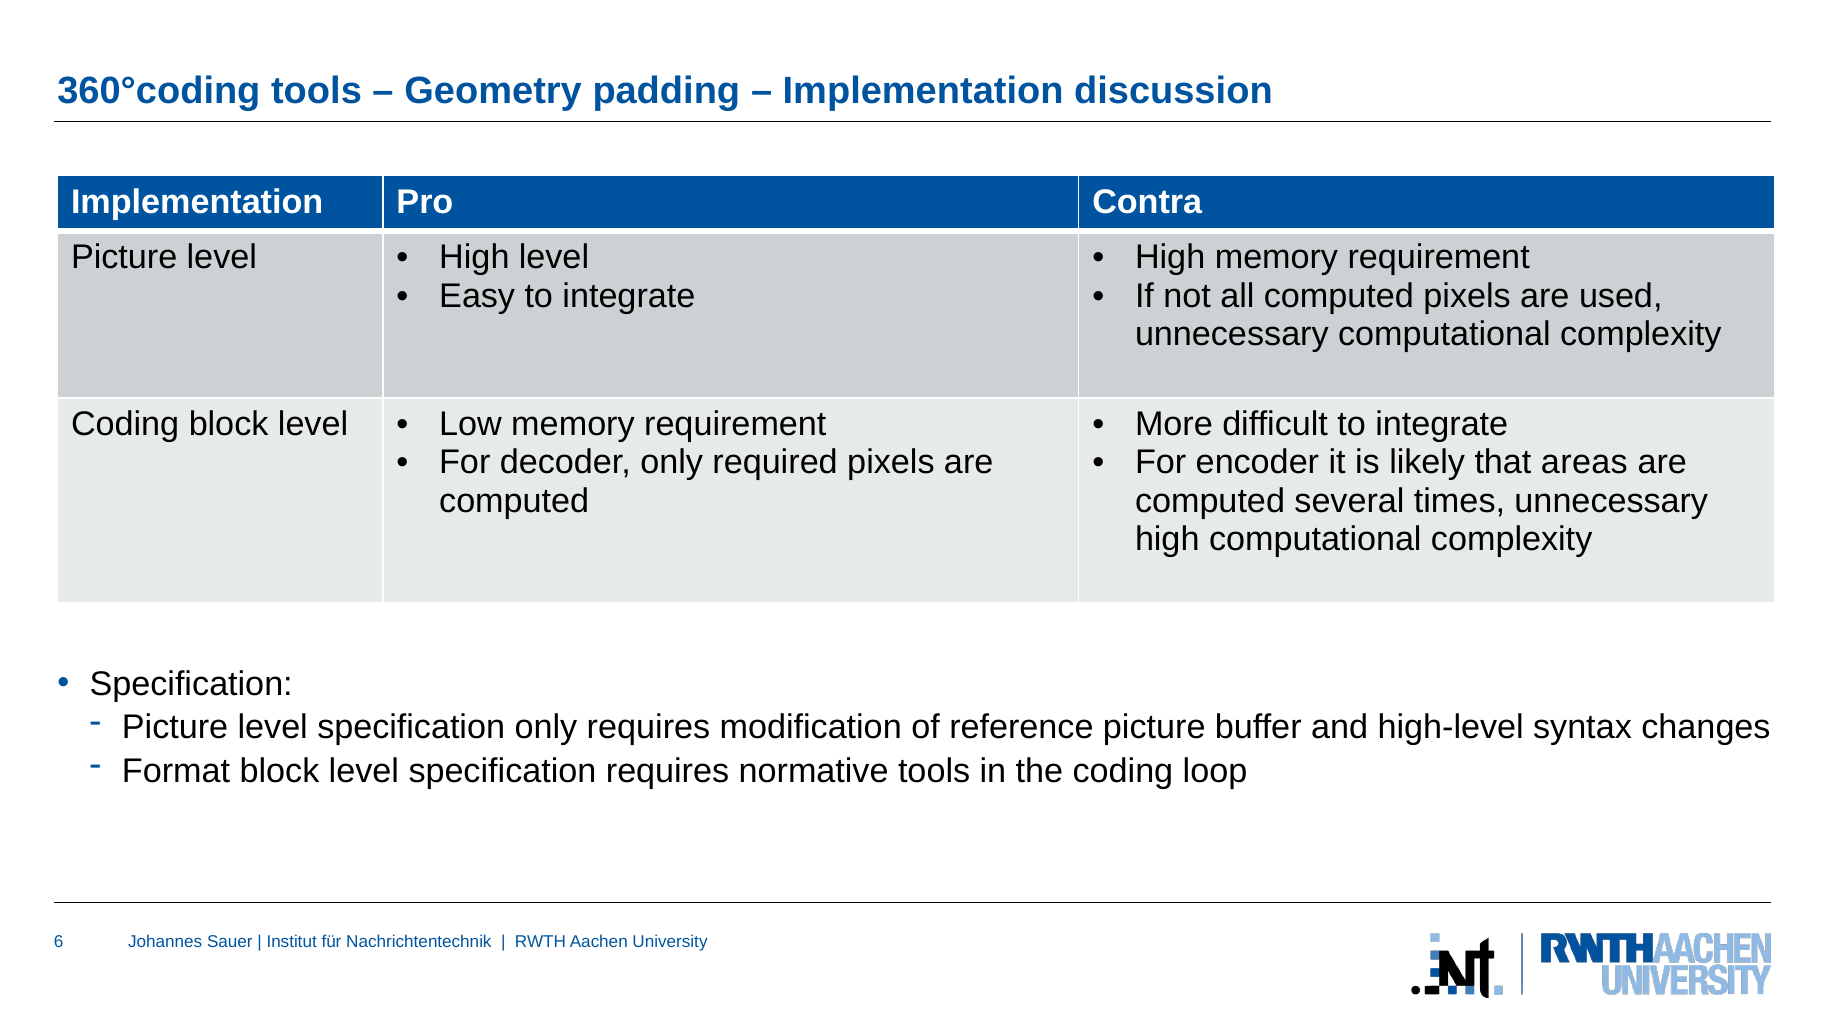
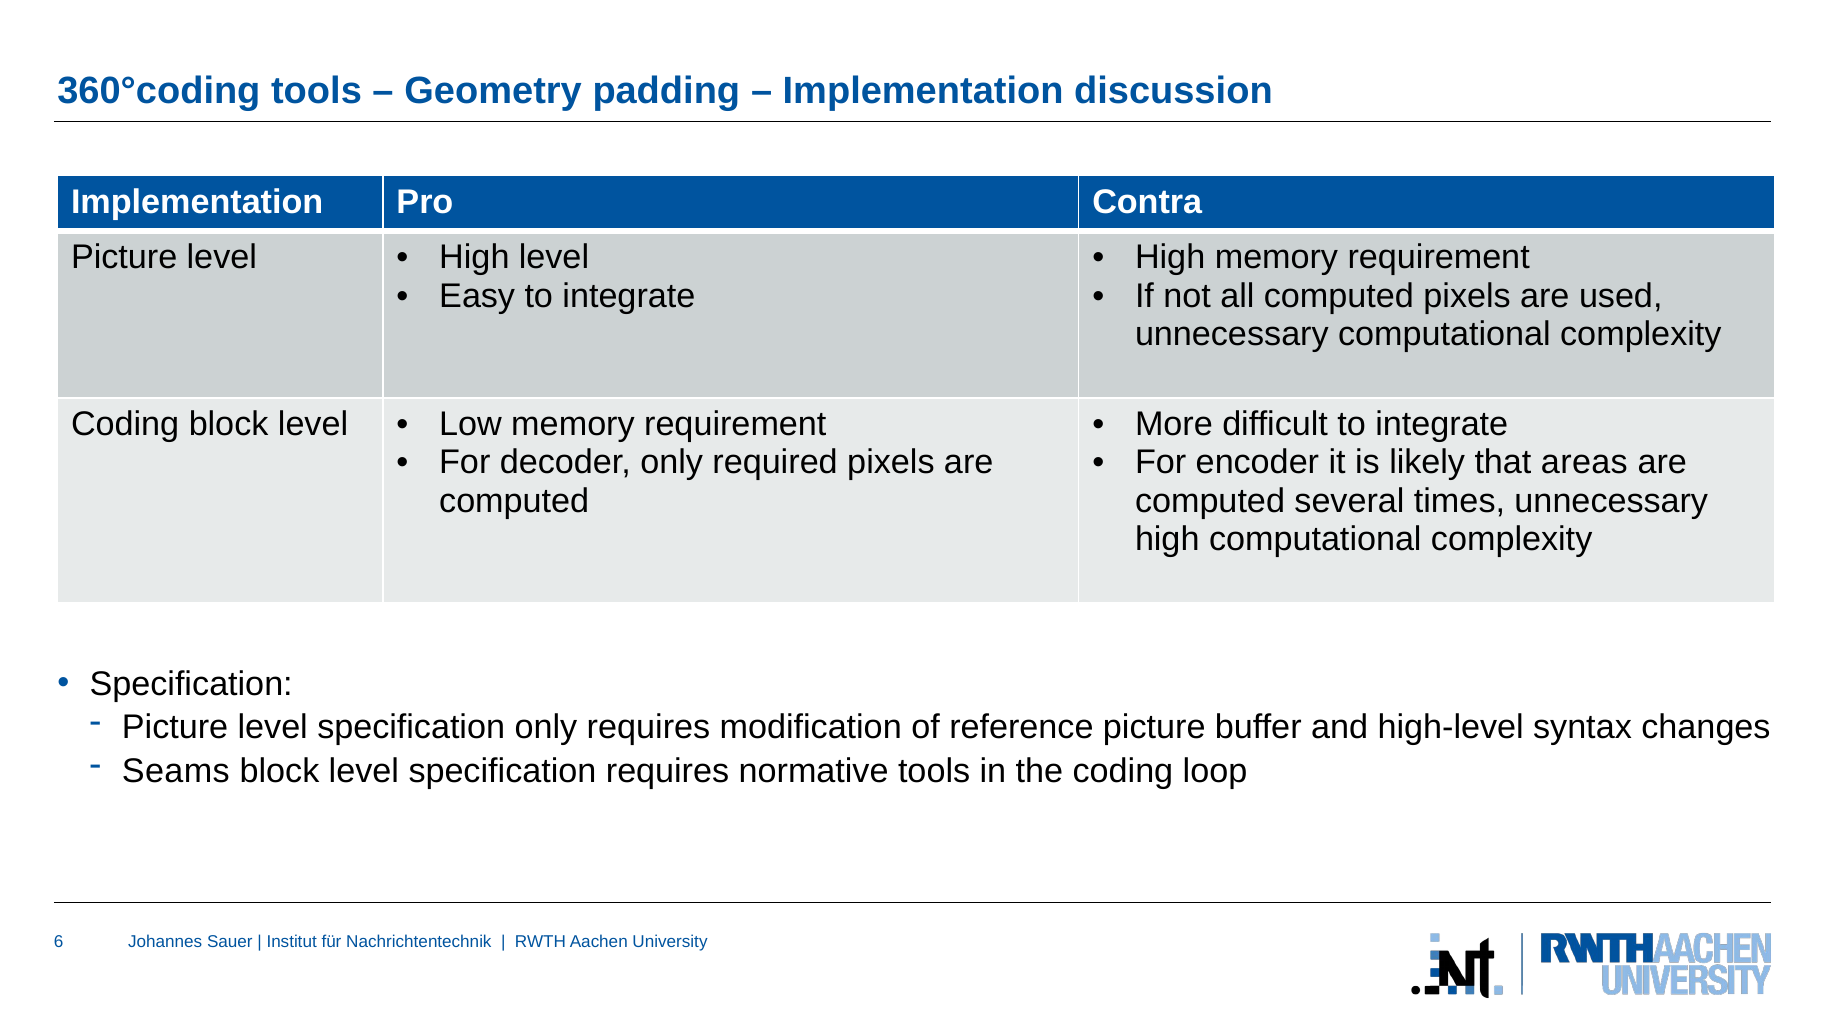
Format: Format -> Seams (176, 772)
